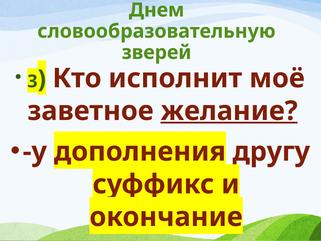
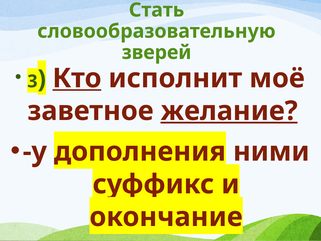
Днем: Днем -> Стать (157, 10)
Кто underline: none -> present (77, 78)
другу: другу -> ними (271, 152)
